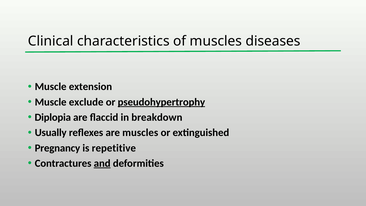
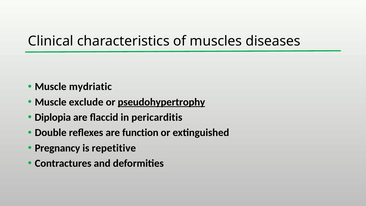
extension: extension -> mydriatic (90, 87)
breakdown: breakdown -> pericarditis (157, 117)
Usually: Usually -> Double (51, 133)
are muscles: muscles -> function (140, 133)
and underline: present -> none (102, 163)
